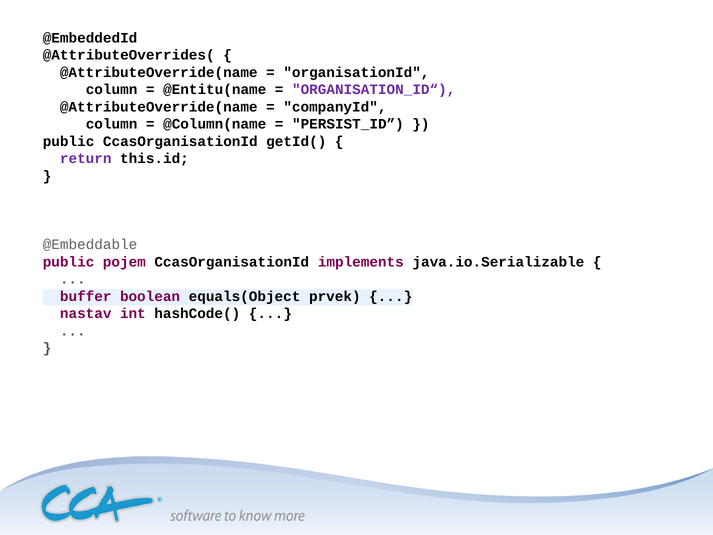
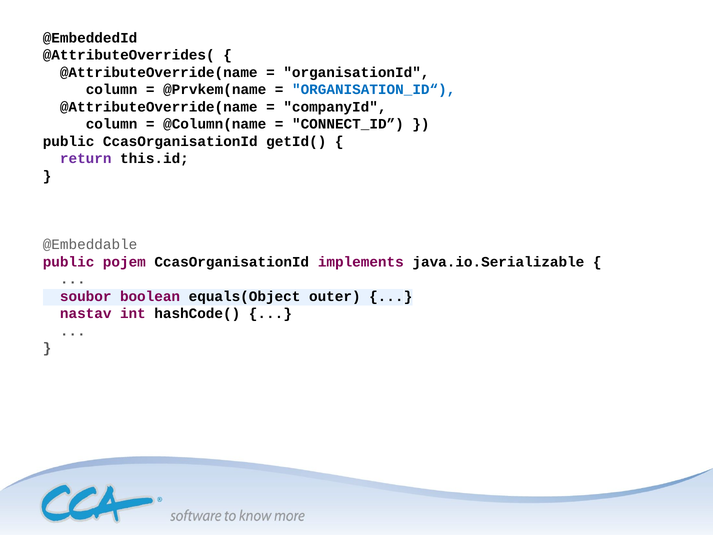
@Entitu(name: @Entitu(name -> @Prvkem(name (215, 90)
ORGANISATION_ID“ colour: purple -> blue (374, 90)
PERSIST_ID: PERSIST_ID -> CONNECT_ID (348, 124)
buffer: buffer -> soubor (86, 296)
prvek: prvek -> outer (335, 296)
